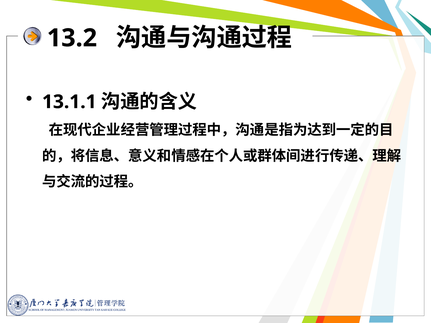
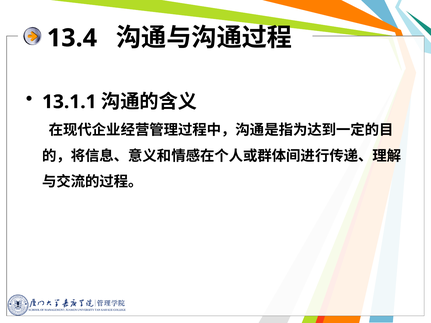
13.2: 13.2 -> 13.4 (72, 38)
